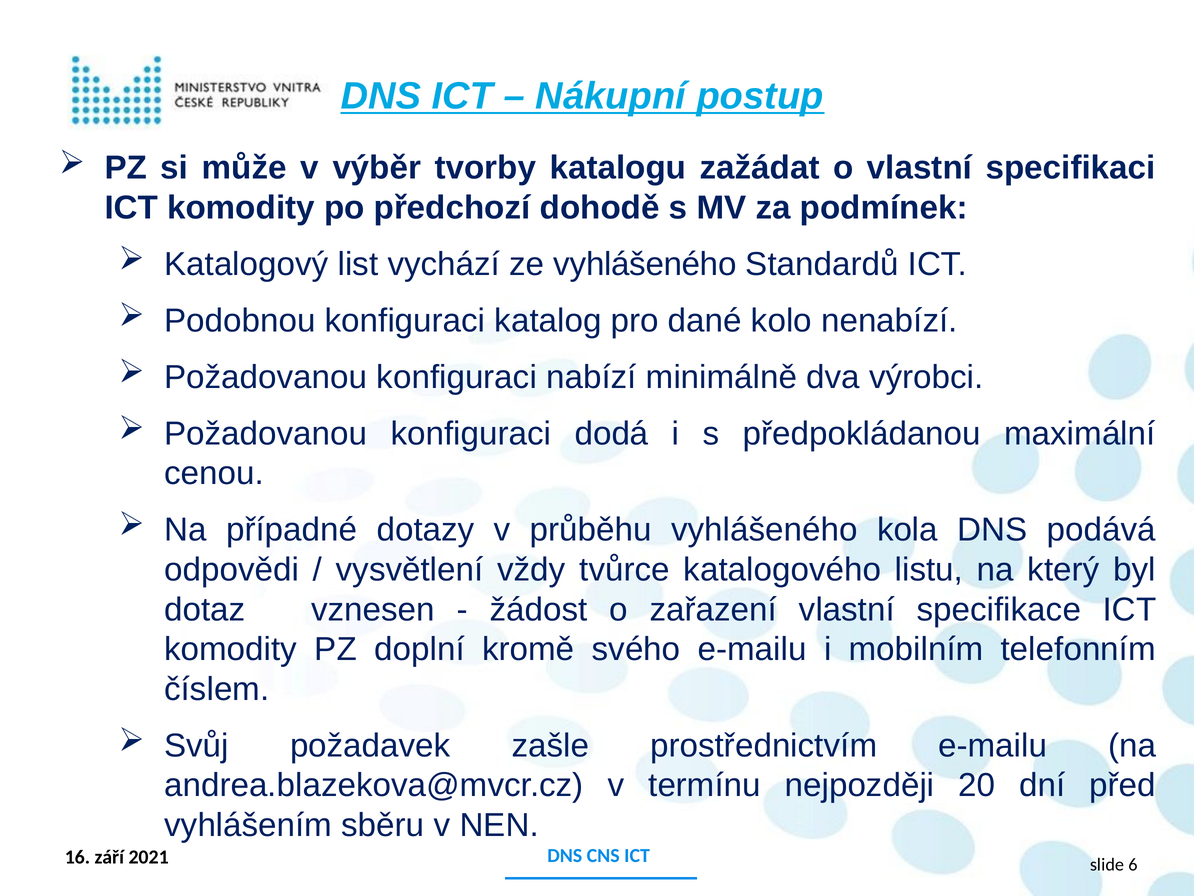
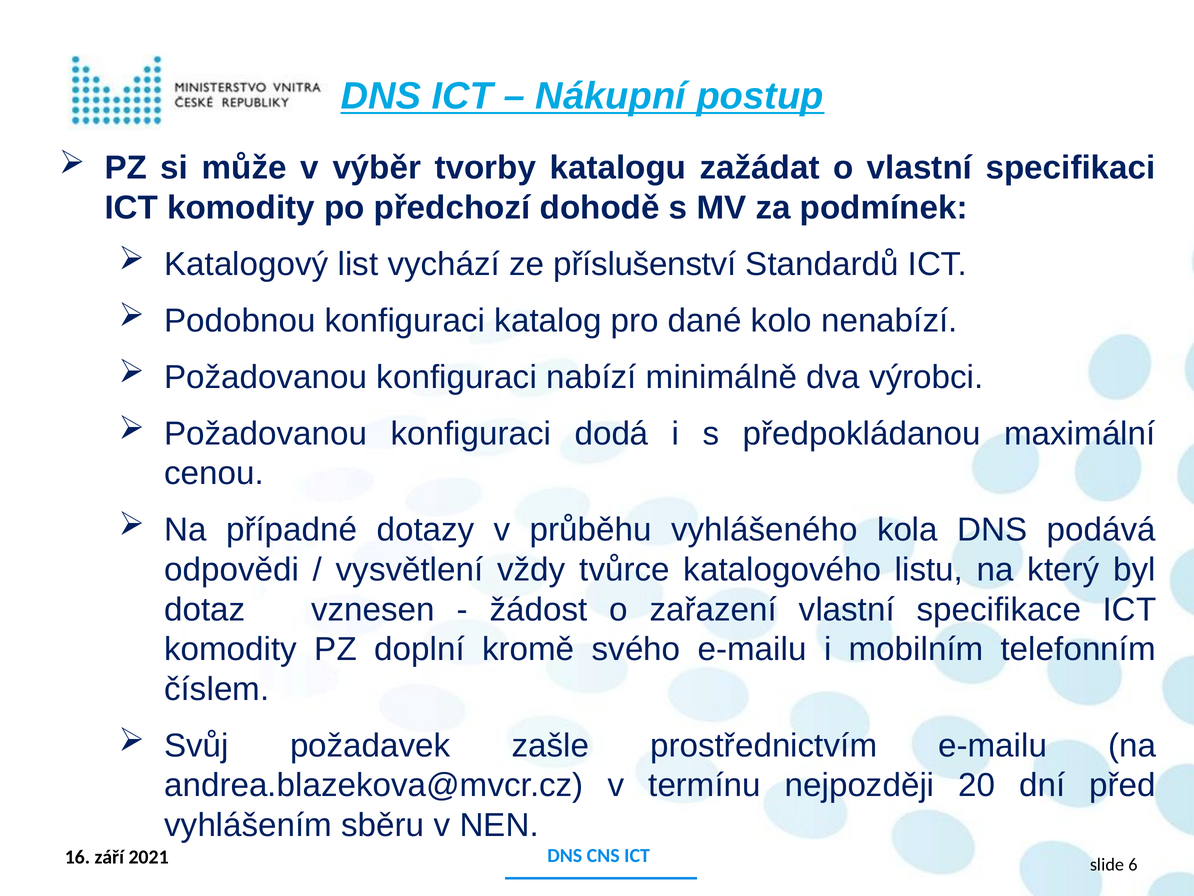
ze vyhlášeného: vyhlášeného -> příslušenství (645, 264)
